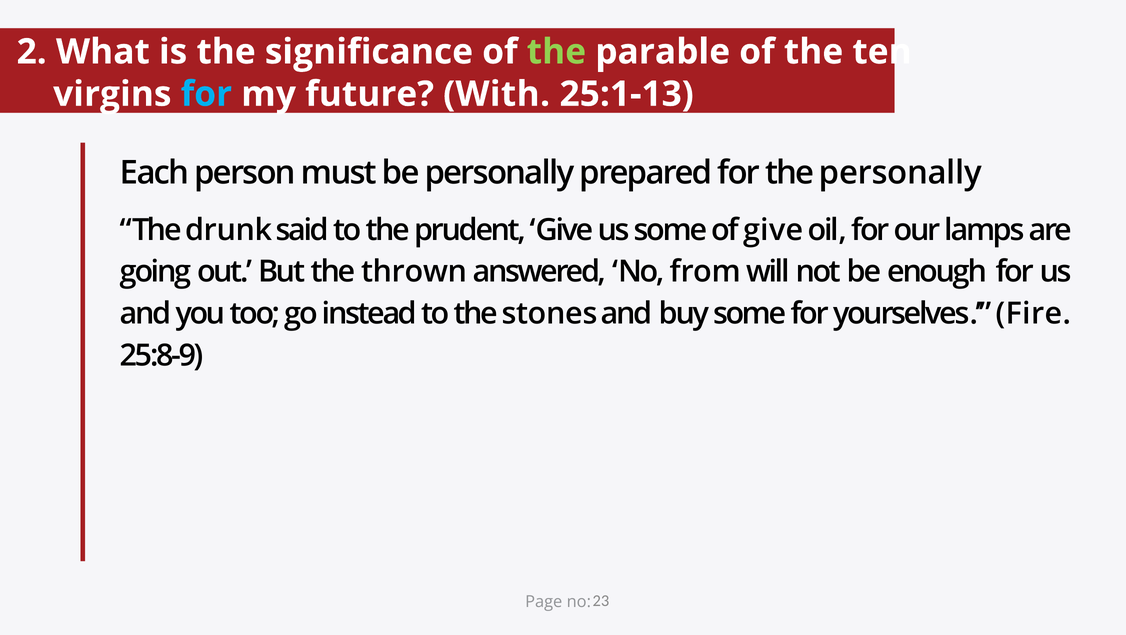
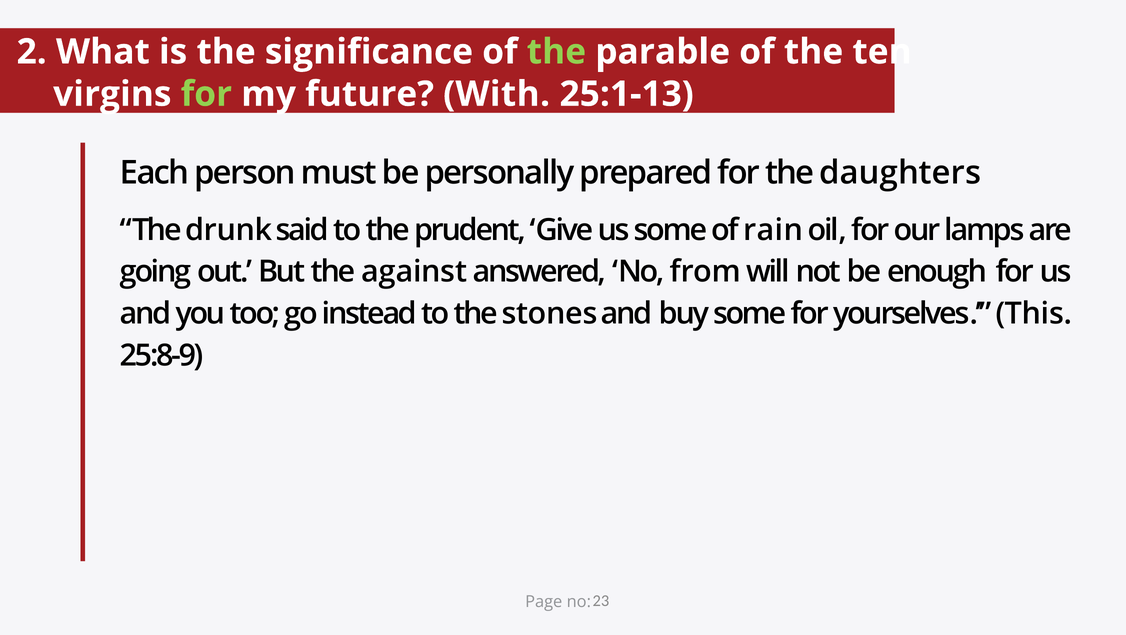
for colour: light blue -> light green (206, 94)
the personally: personally -> daughters (900, 173)
of give: give -> rain (773, 230)
thrown: thrown -> against (414, 272)
Fire: Fire -> This (1034, 314)
